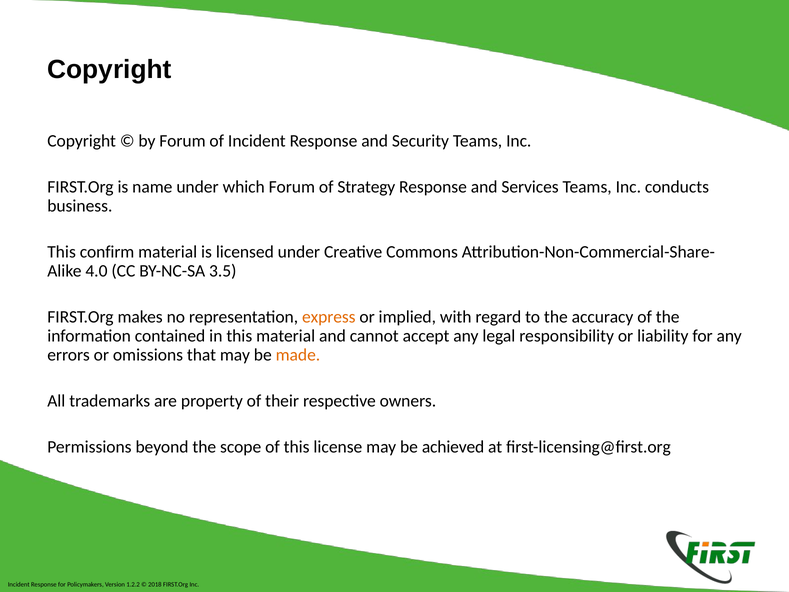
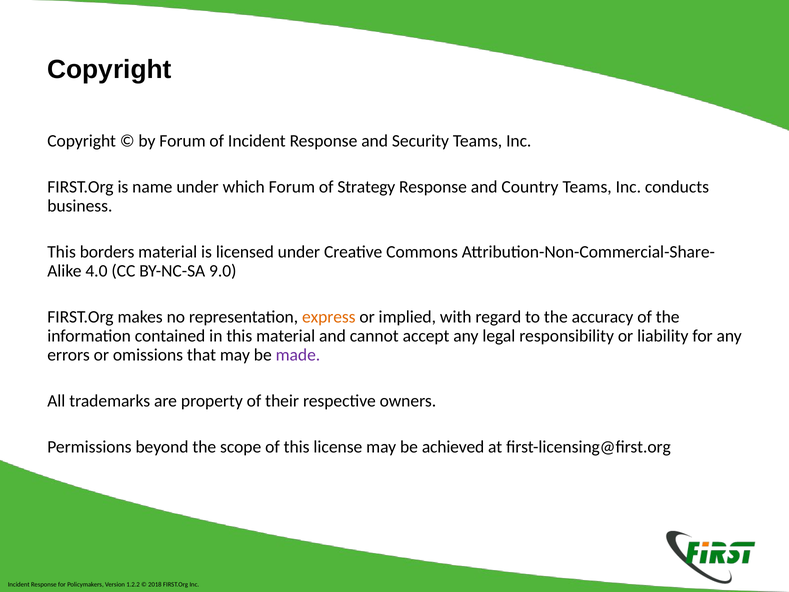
Services: Services -> Country (530, 187)
confirm: confirm -> borders (107, 252)
3.5: 3.5 -> 9.0 (223, 271)
made colour: orange -> purple (298, 355)
